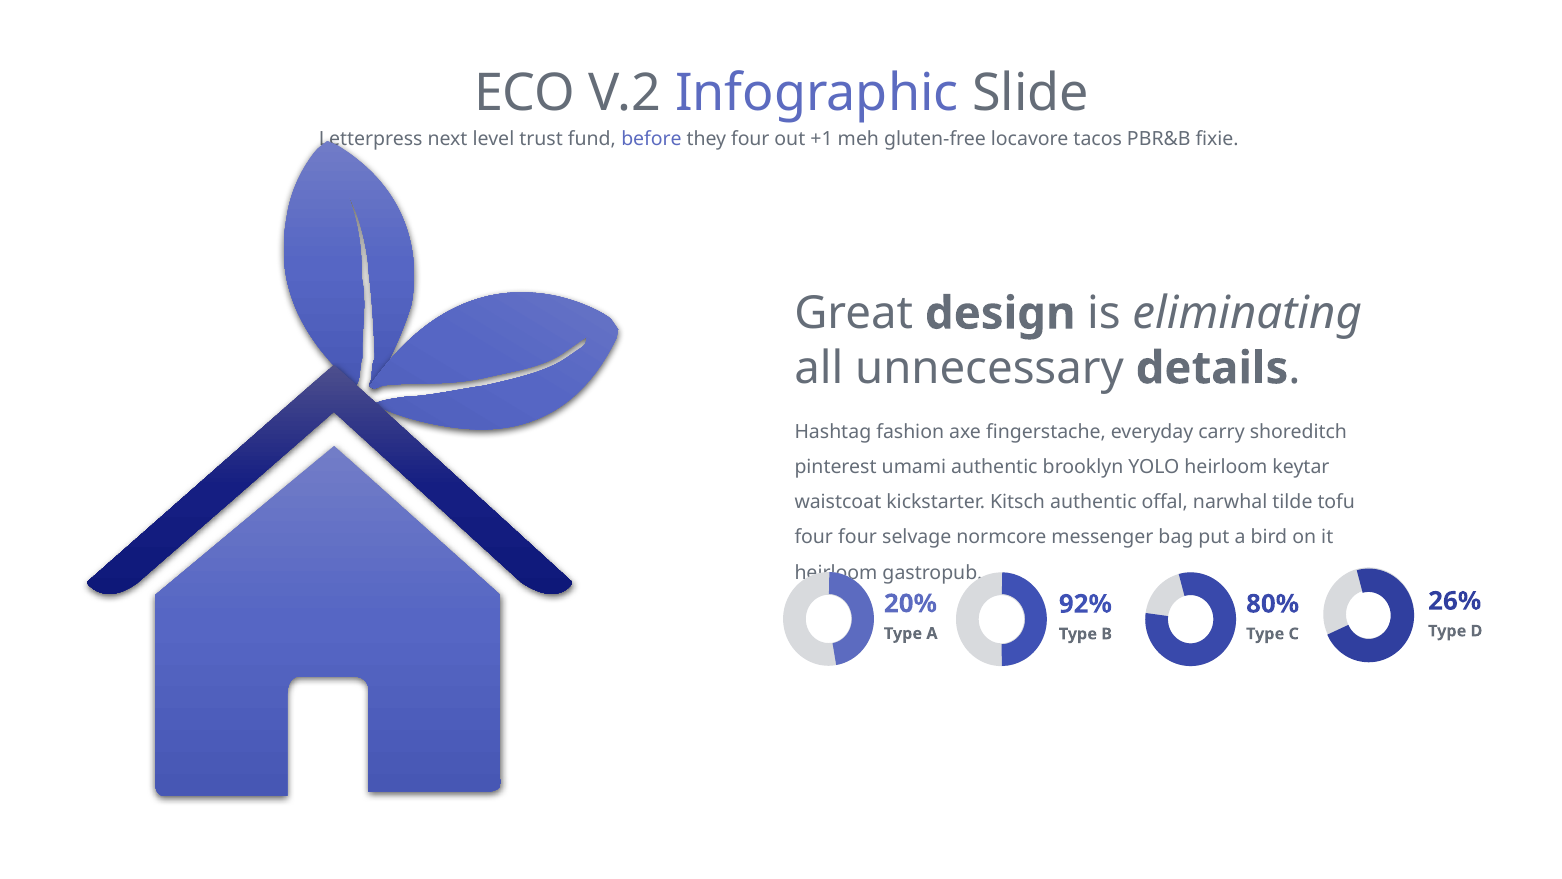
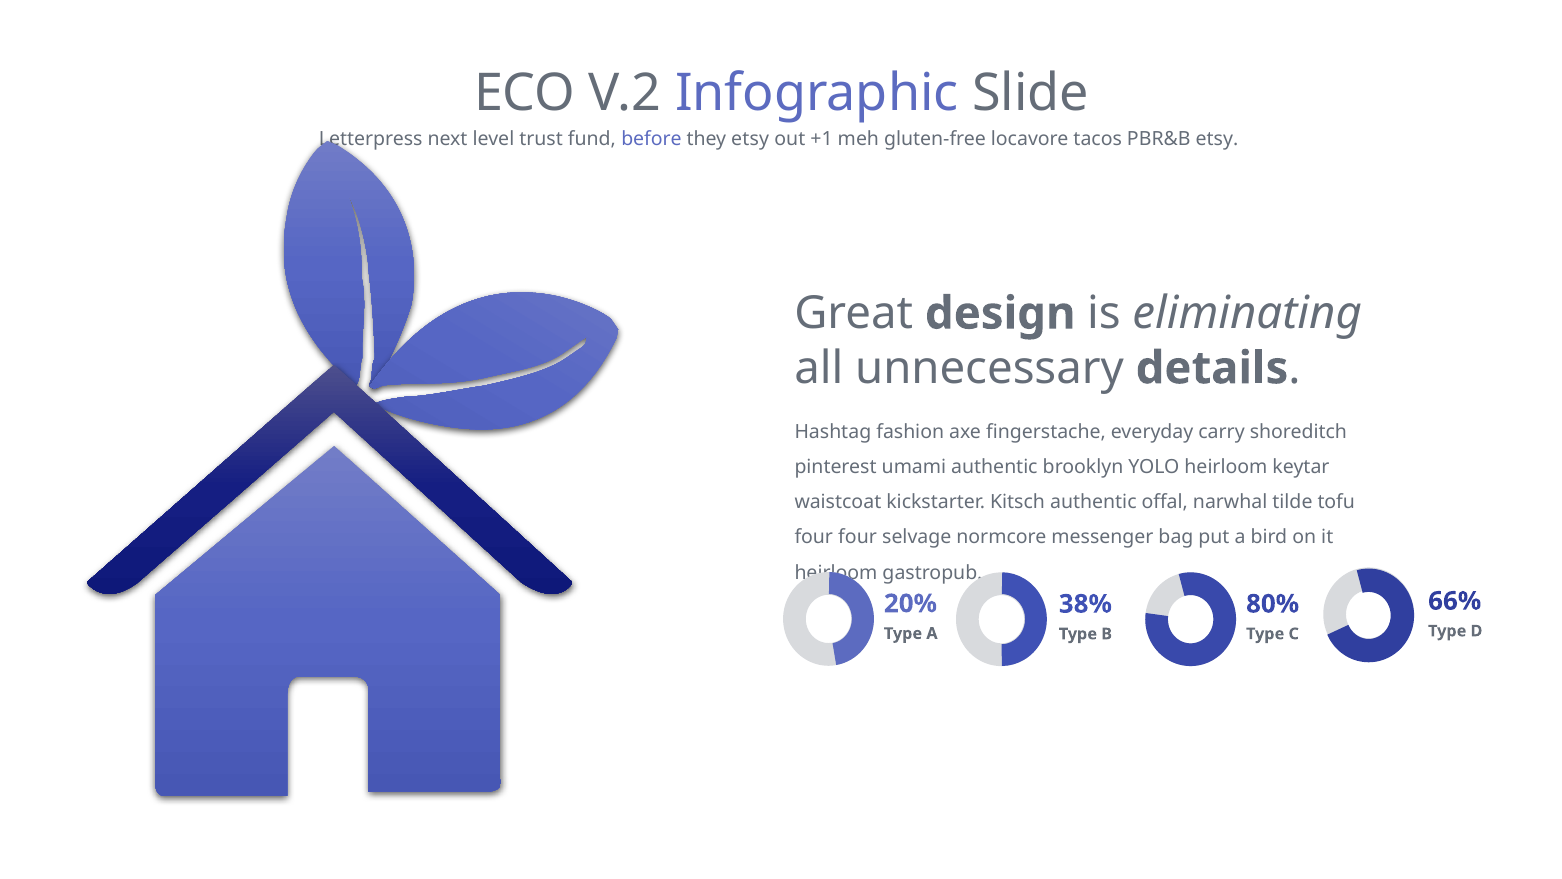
four: four -> etsy (750, 139)
PBR&B fixie: fixie -> etsy (1217, 139)
26%: 26% -> 66% (1455, 601)
92%: 92% -> 38% (1085, 604)
